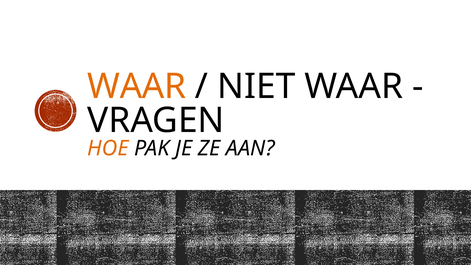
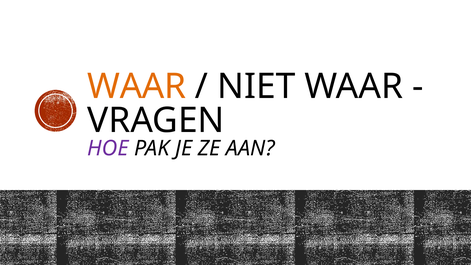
HOE colour: orange -> purple (108, 148)
